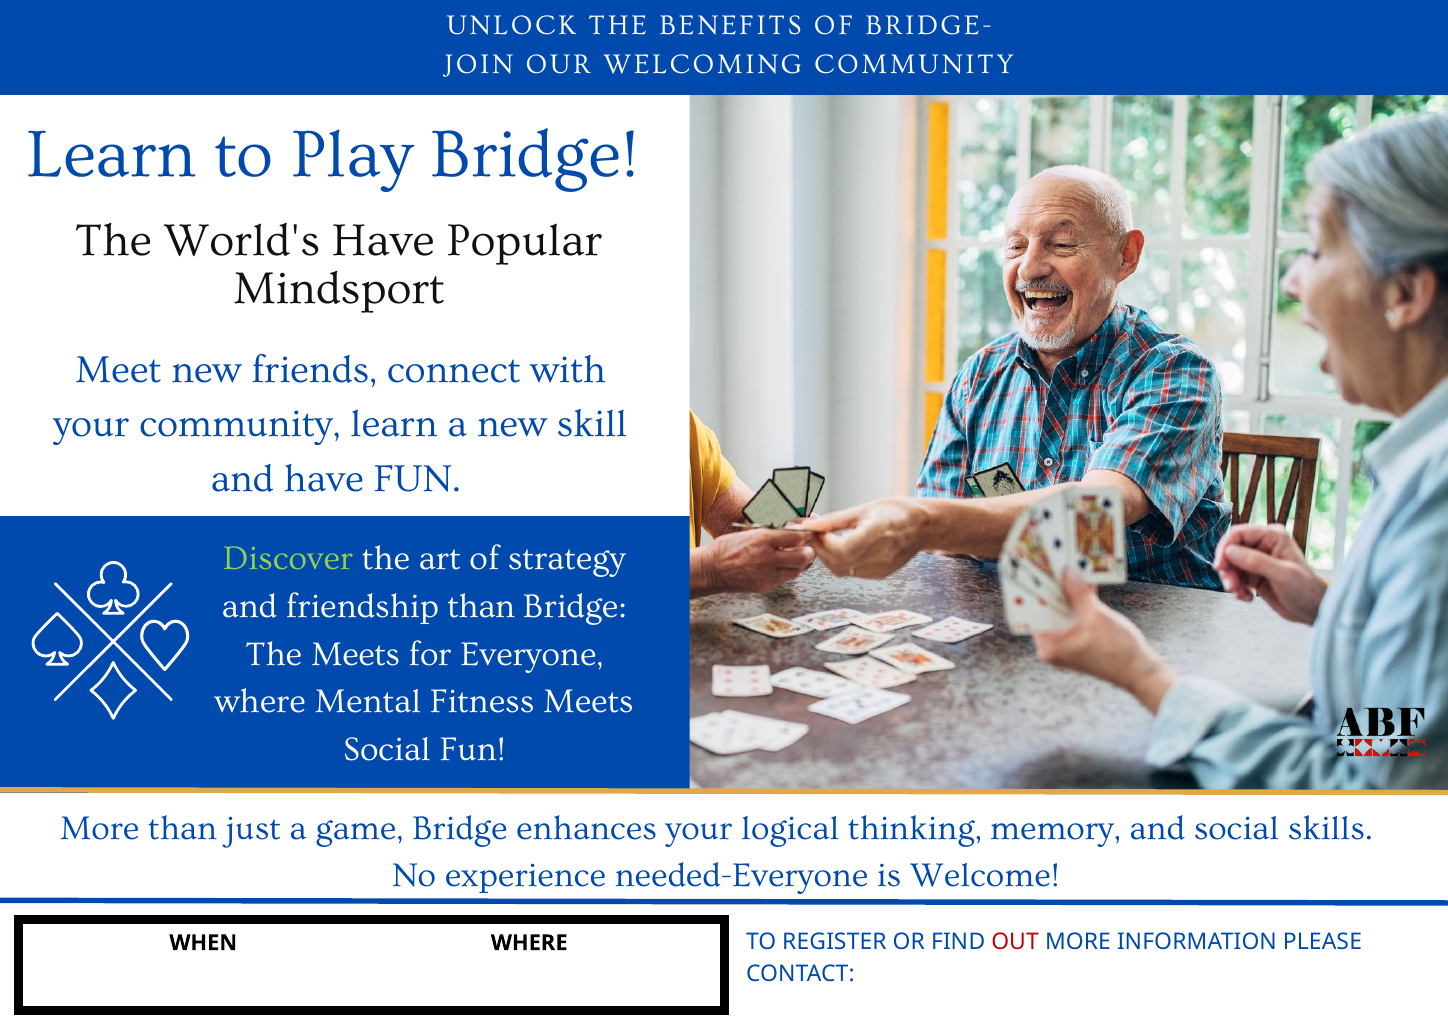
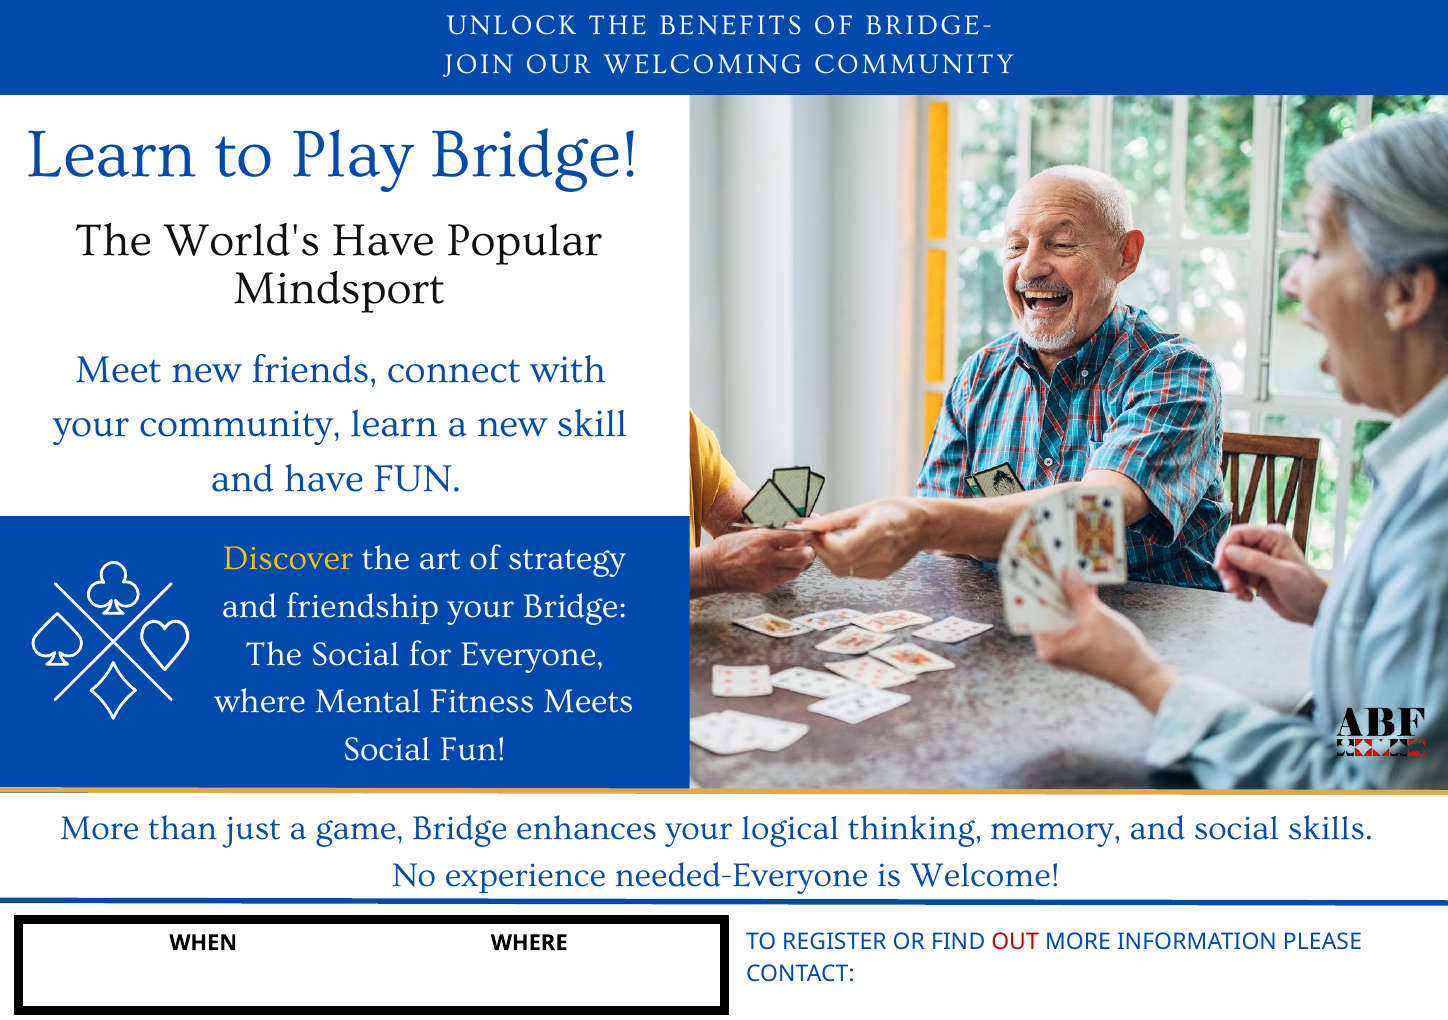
Discover colour: light green -> yellow (288, 559)
friendship than: than -> your (481, 606)
The Meets: Meets -> Social (355, 654)
